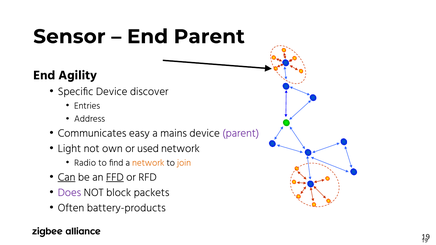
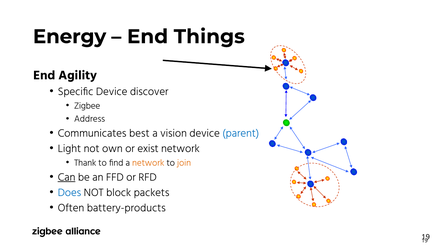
Sensor: Sensor -> Energy (70, 37)
End Parent: Parent -> Things (209, 37)
Entries: Entries -> Zigbee (87, 106)
easy: easy -> best (139, 133)
mains: mains -> vision (174, 133)
parent colour: purple -> blue (241, 133)
used: used -> exist (148, 149)
Radio: Radio -> Thank (85, 163)
FFD underline: present -> none (115, 177)
Does colour: purple -> blue (69, 193)
